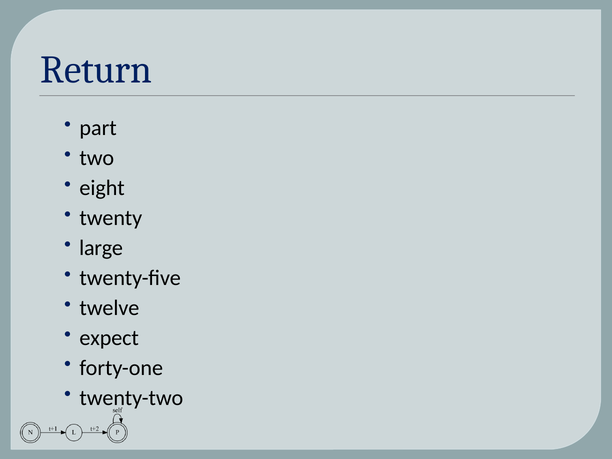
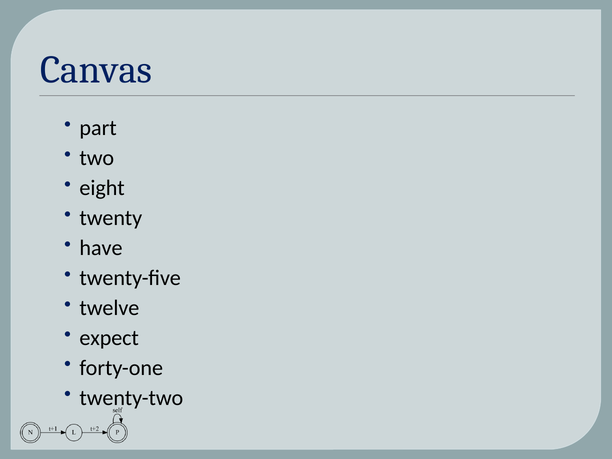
Return: Return -> Canvas (96, 70)
large: large -> have (101, 248)
